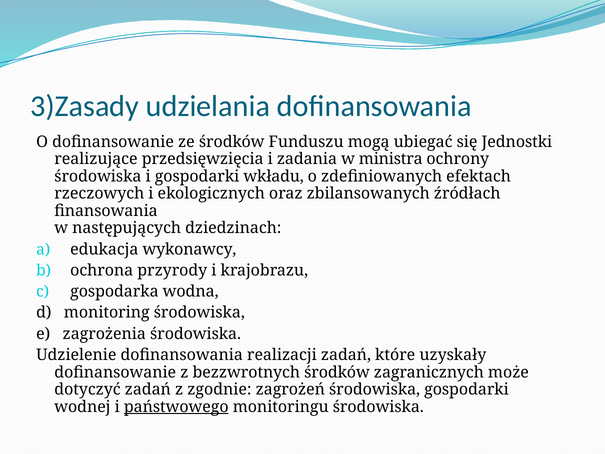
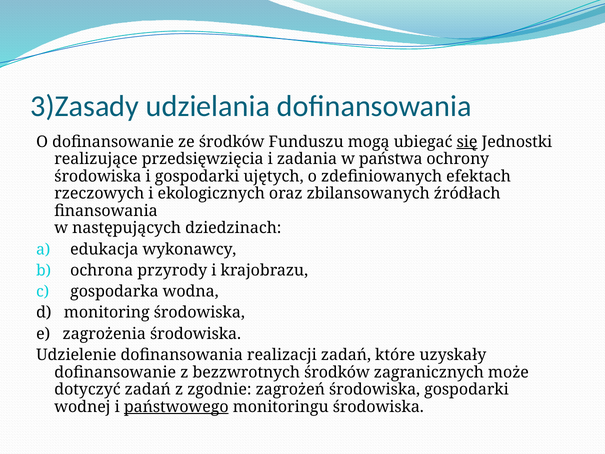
się underline: none -> present (467, 142)
ministra: ministra -> państwa (391, 159)
wkładu: wkładu -> ujętych (274, 176)
